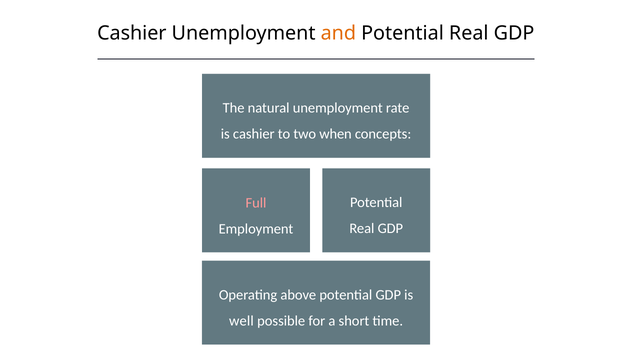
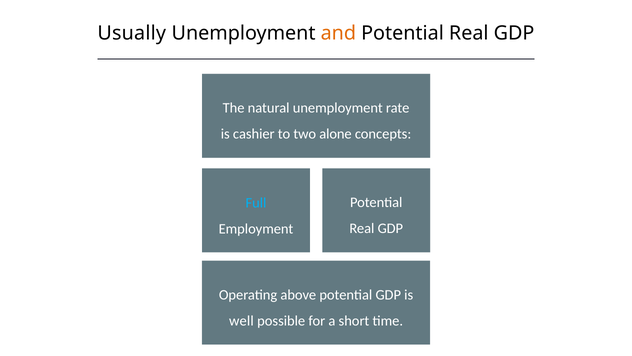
Cashier: Cashier -> Usually (132, 33)
when: when -> alone (335, 134)
Full colour: pink -> light blue (256, 202)
